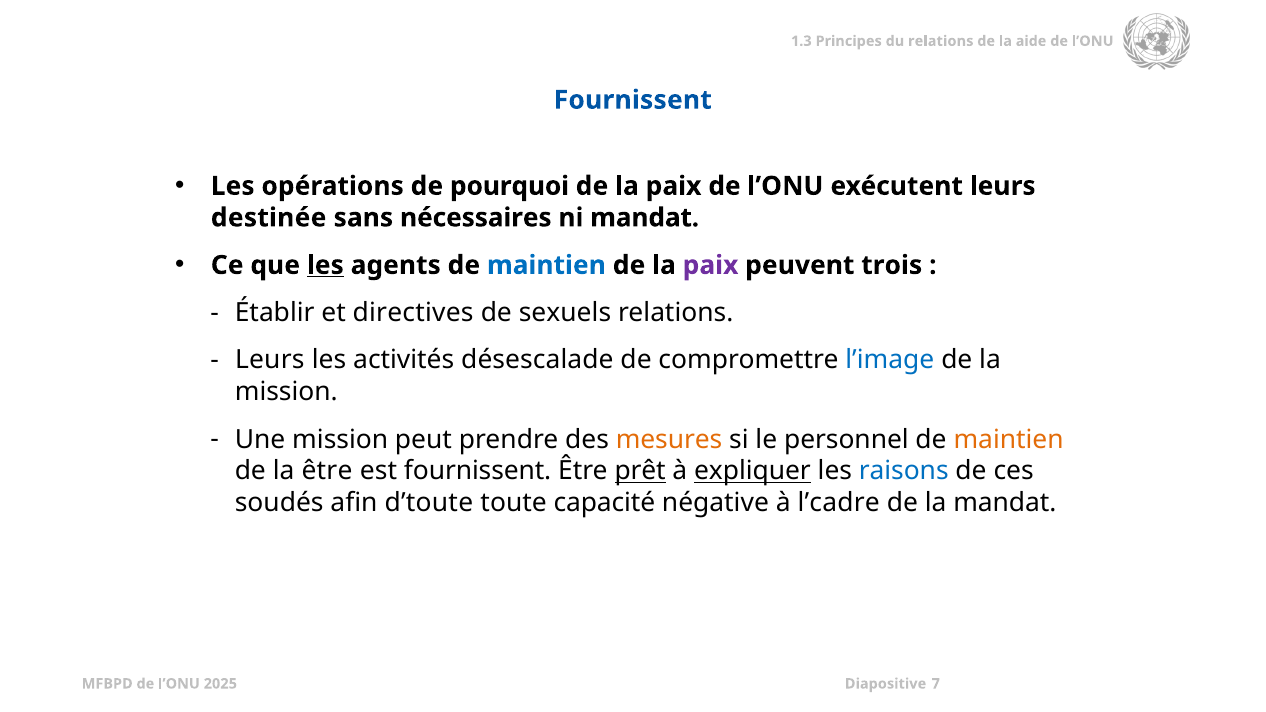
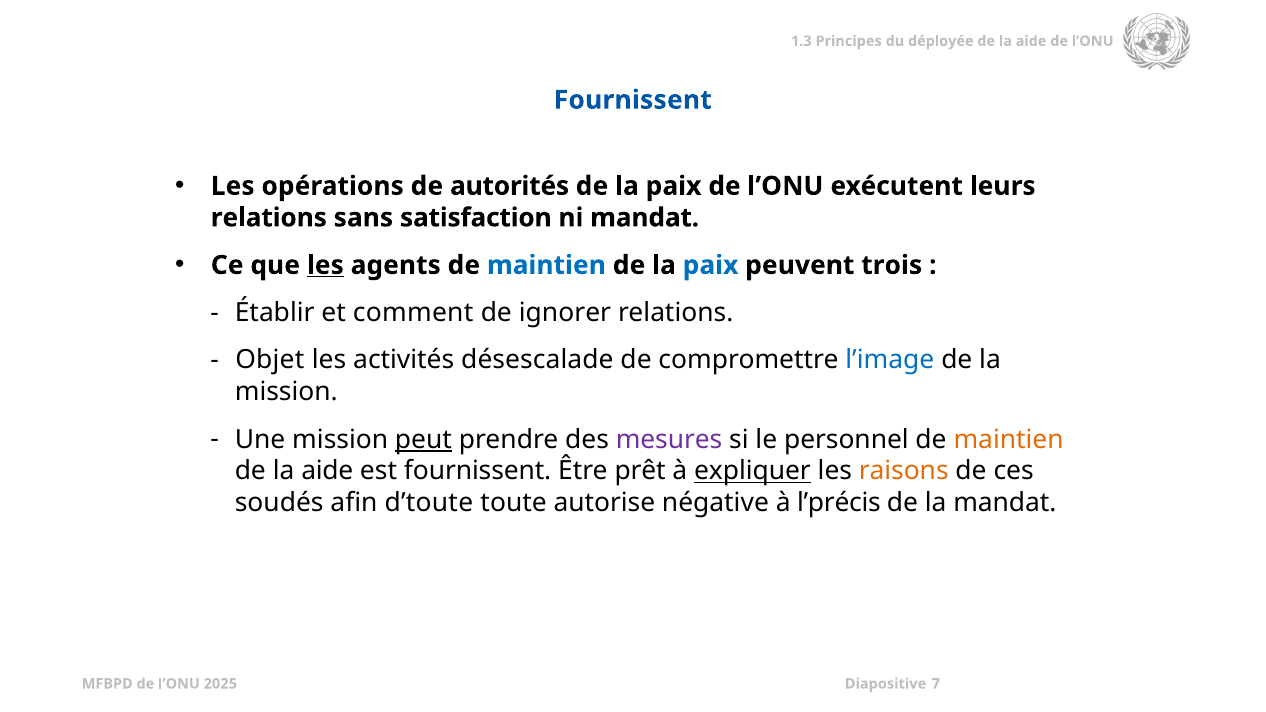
relations: relations -> déployée (941, 41)
pourquoi: pourquoi -> autorités (510, 186)
destinée: destinée -> relations (269, 218)
nécessaires: nécessaires -> satisfaction (476, 218)
paix colour: purple -> blue (711, 265)
directives: directives -> comment (413, 313)
sexuels: sexuels -> ignorer (565, 313)
Leurs: Leurs -> Objet (270, 360)
peut underline: none -> present (423, 439)
mesures colour: orange -> purple (669, 439)
être: être -> aide (327, 471)
prêt underline: present -> none (640, 471)
raisons colour: blue -> orange (904, 471)
capacité: capacité -> autorise (604, 503)
l’cadre: l’cadre -> l’précis (839, 503)
